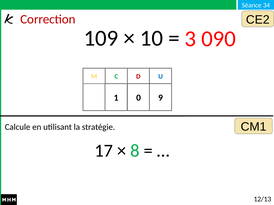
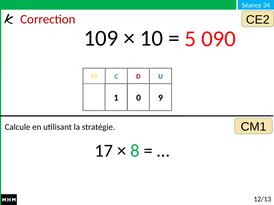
3: 3 -> 5 (190, 39)
